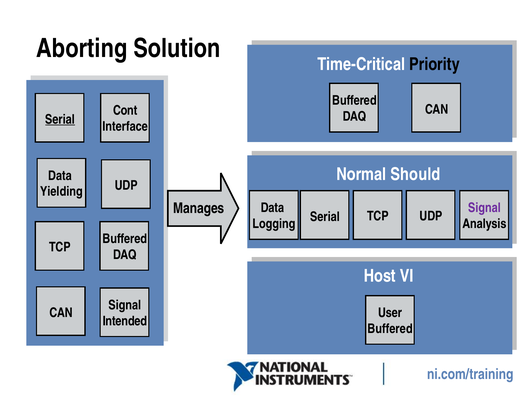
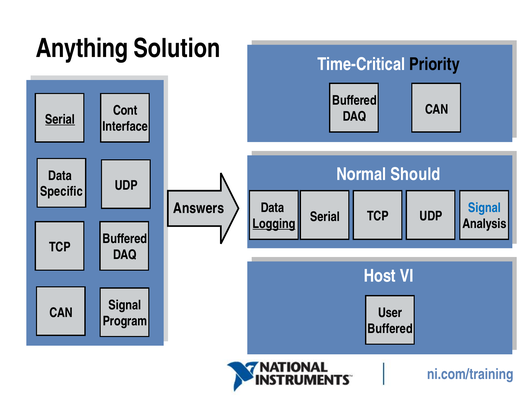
Aborting: Aborting -> Anything (82, 48)
Yielding: Yielding -> Specific (61, 191)
Manages: Manages -> Answers (199, 208)
Signal colour: purple -> blue (485, 208)
Logging underline: none -> present (274, 223)
Intended: Intended -> Program (125, 321)
